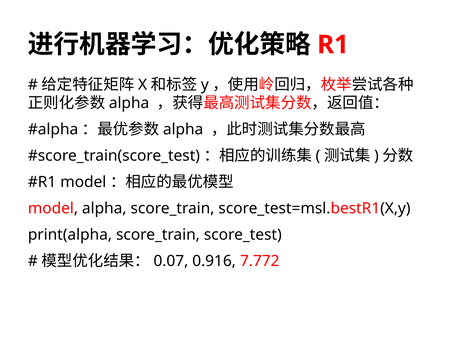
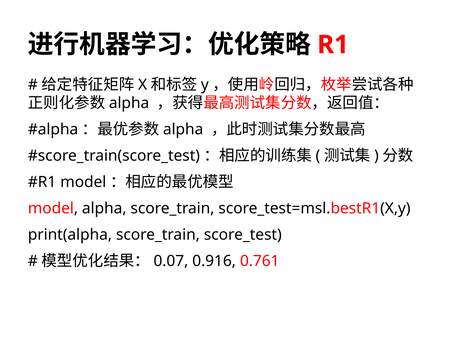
7.772: 7.772 -> 0.761 (260, 261)
